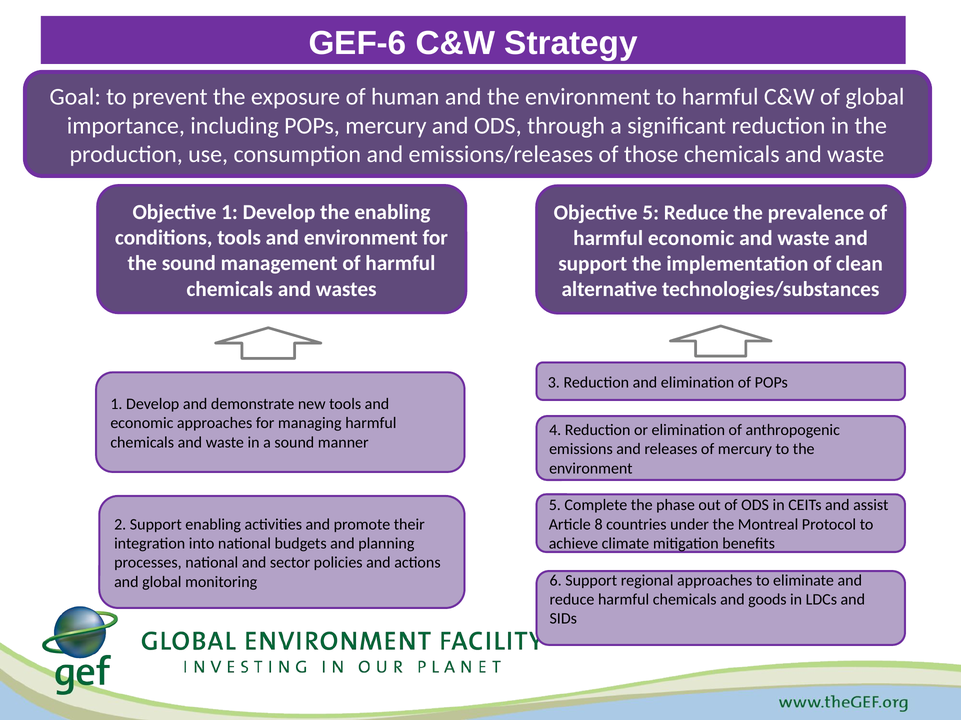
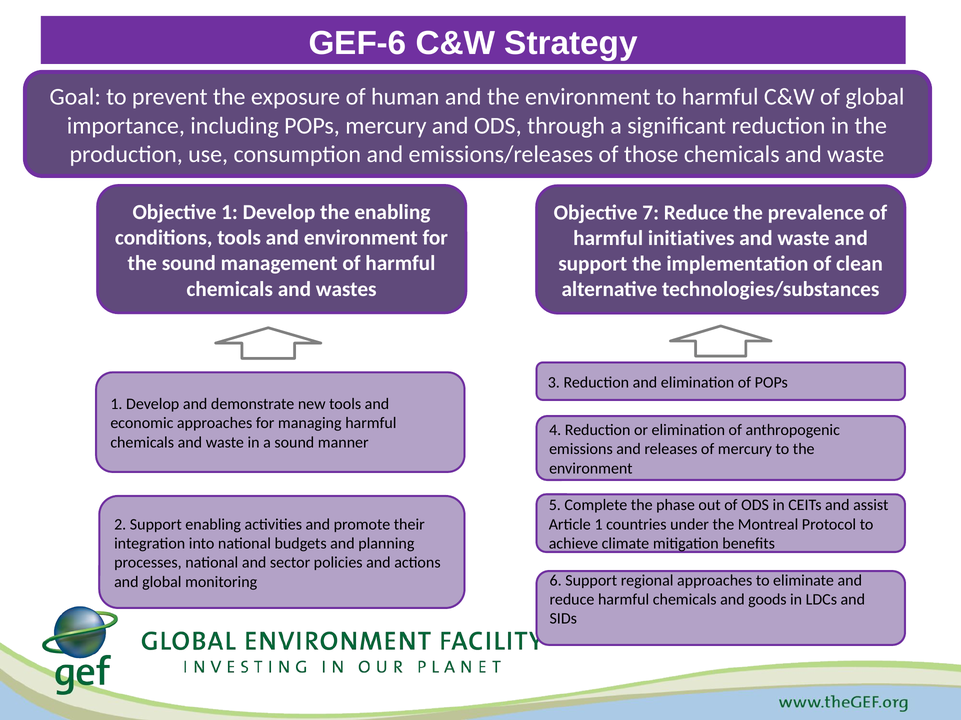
Objective 5: 5 -> 7 (651, 213)
harmful economic: economic -> initiatives (691, 238)
Article 8: 8 -> 1 (599, 525)
